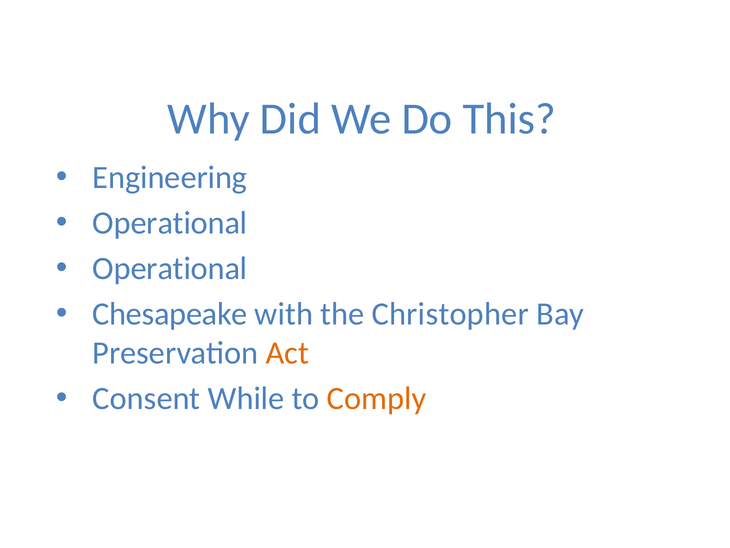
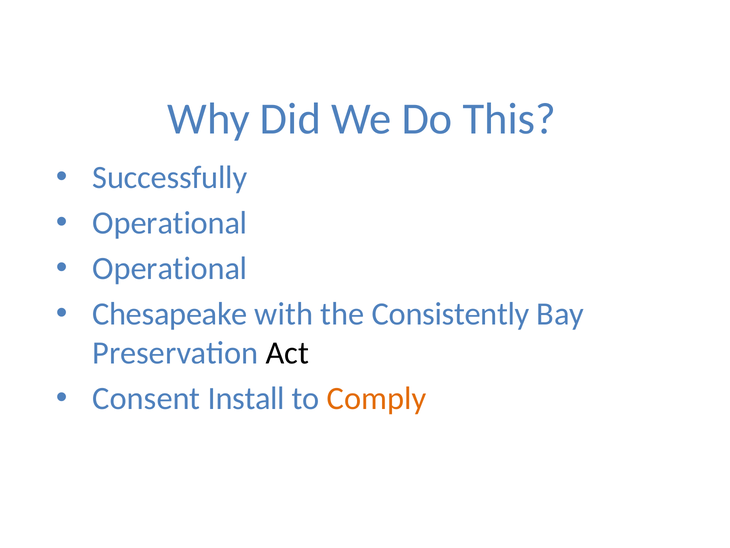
Engineering: Engineering -> Successfully (170, 177)
Christopher: Christopher -> Consistently (451, 314)
Act colour: orange -> black (287, 353)
While: While -> Install (246, 398)
